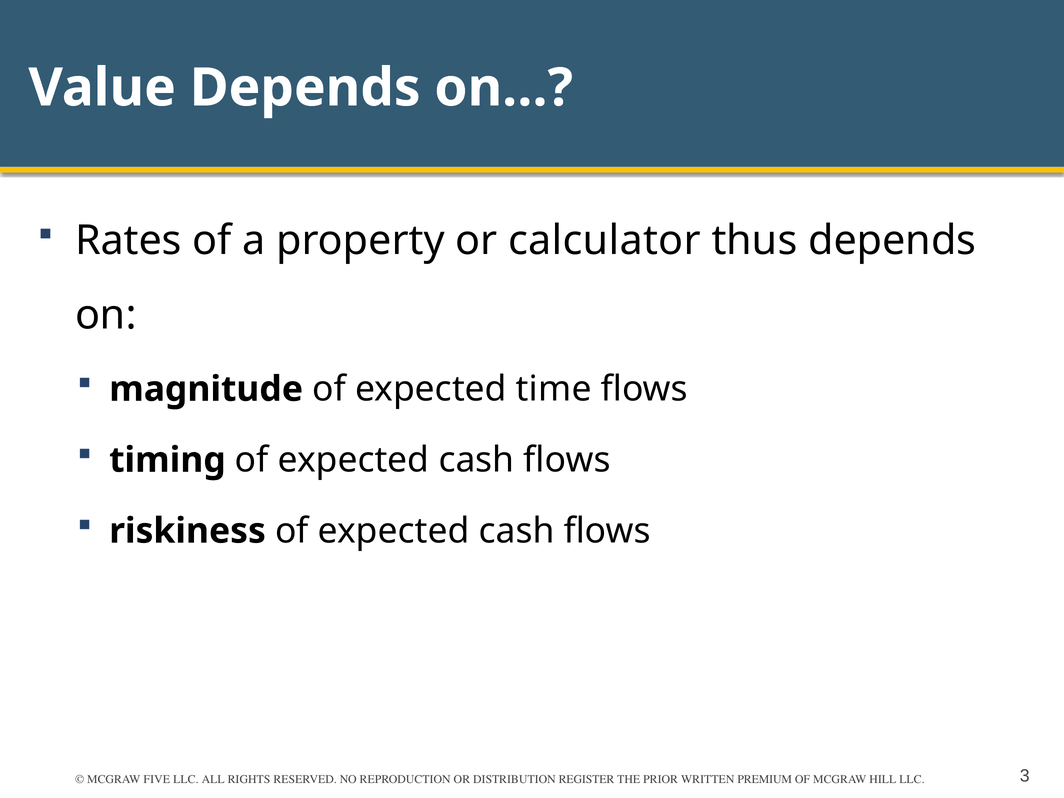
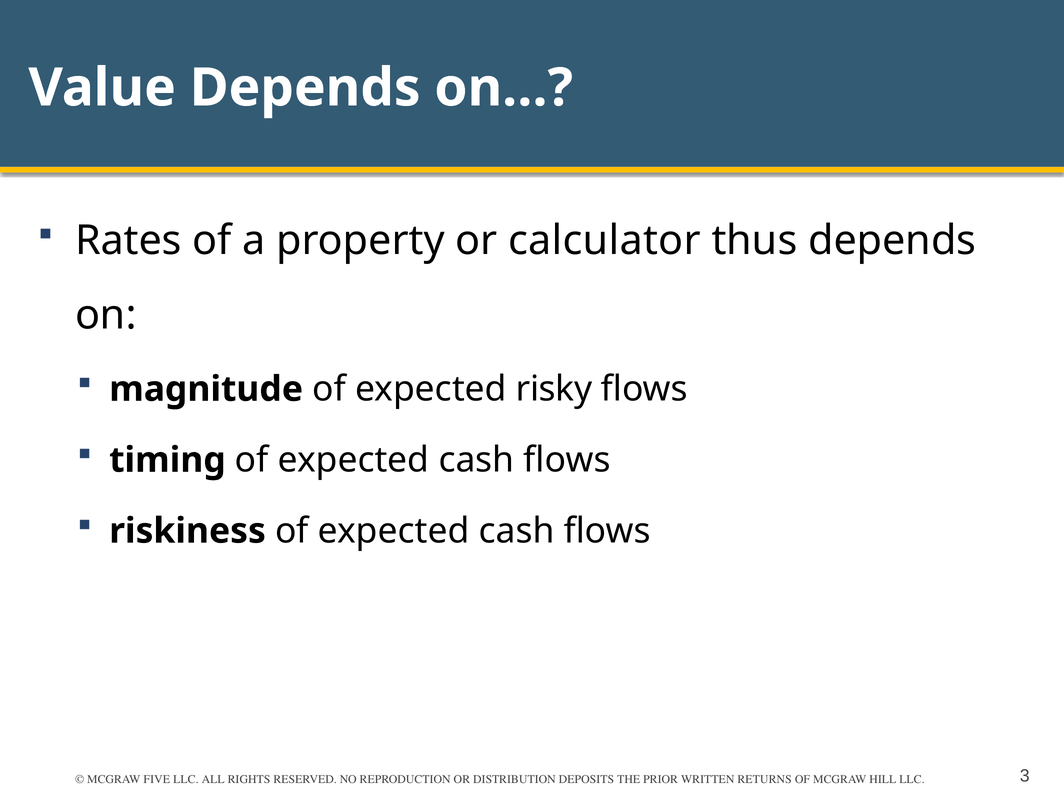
time: time -> risky (554, 389)
REGISTER: REGISTER -> DEPOSITS (586, 779)
PREMIUM: PREMIUM -> RETURNS (765, 779)
